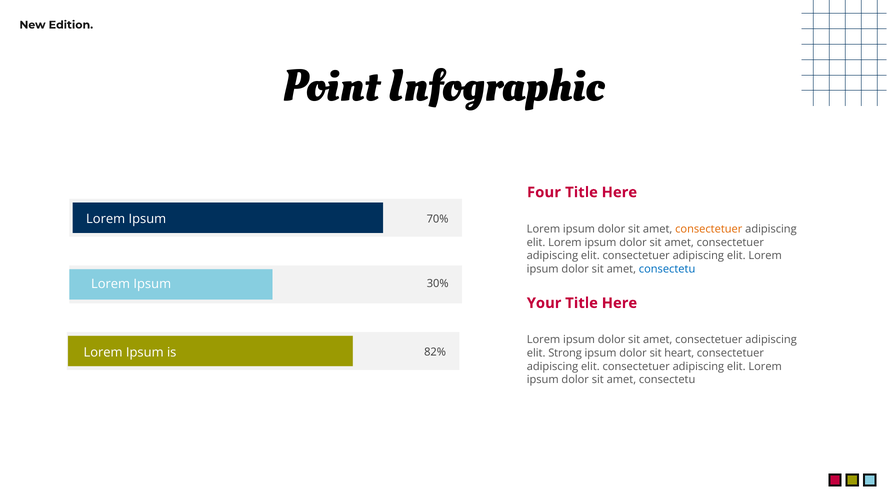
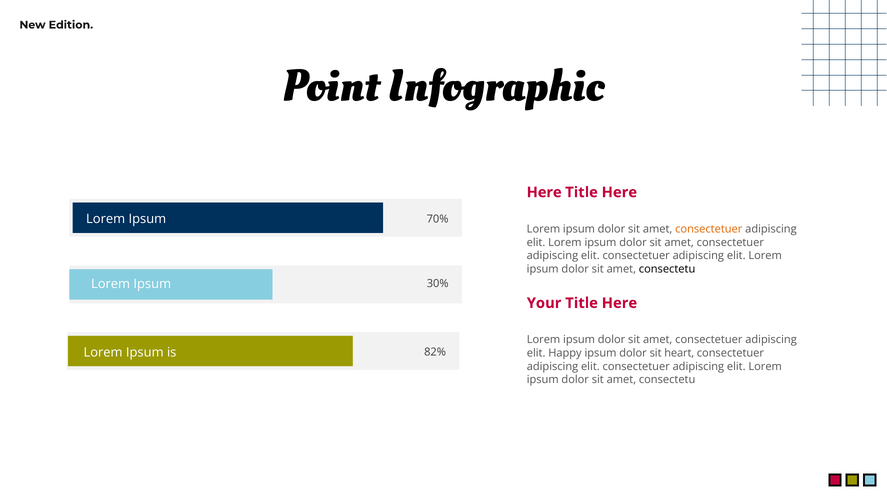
Four: Four -> Here (544, 192)
consectetu colour: blue -> black (667, 269)
Strong: Strong -> Happy (565, 353)
